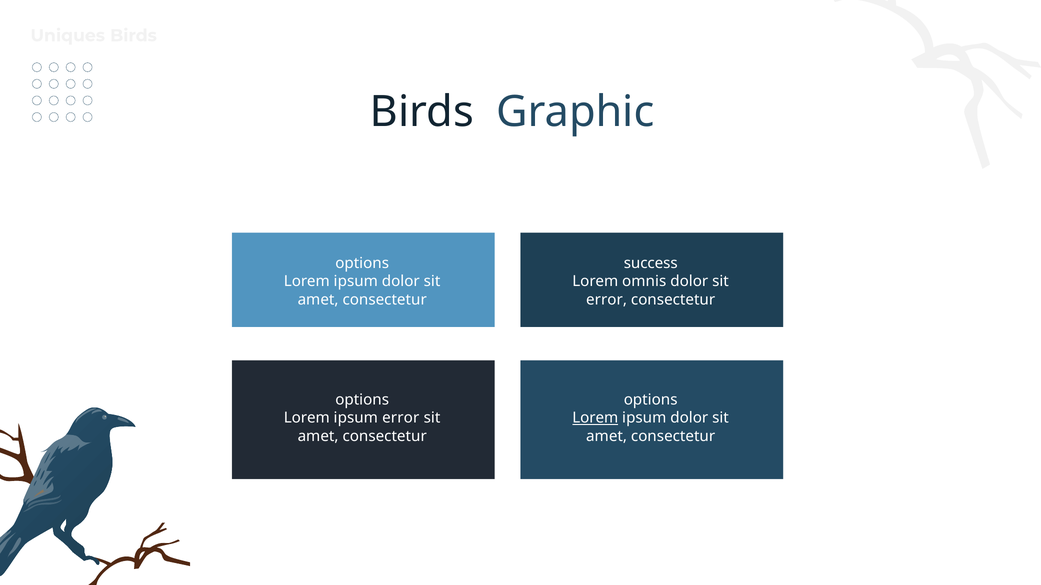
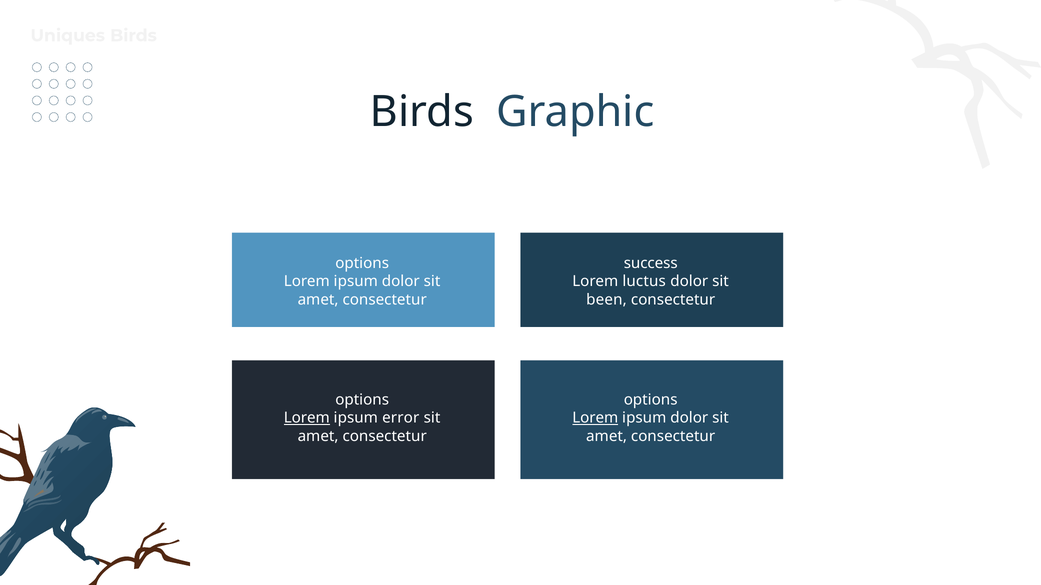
omnis: omnis -> luctus (644, 282)
error: error -> been (606, 300)
Lorem underline: none -> present (307, 418)
